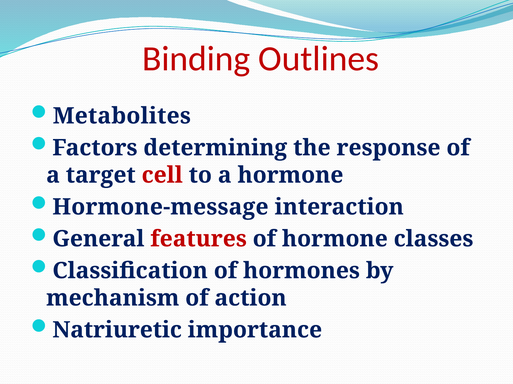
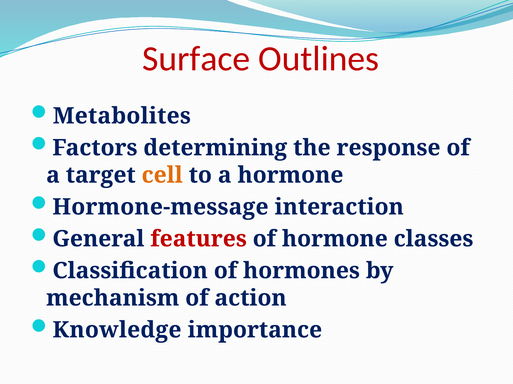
Binding: Binding -> Surface (196, 59)
cell colour: red -> orange (162, 175)
Natriuretic: Natriuretic -> Knowledge (117, 331)
